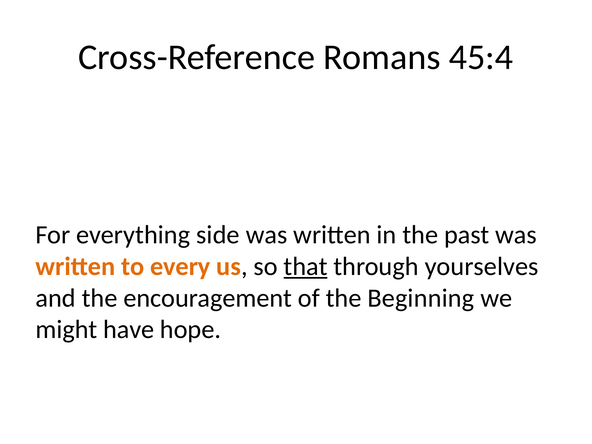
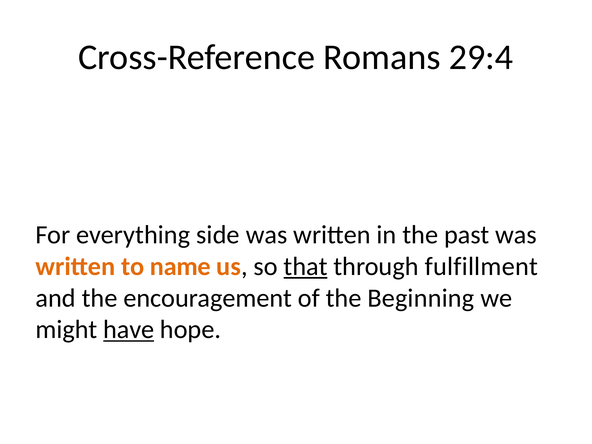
45:4: 45:4 -> 29:4 (481, 57)
every: every -> name (180, 266)
yourselves: yourselves -> fulfillment (481, 266)
have underline: none -> present (129, 330)
